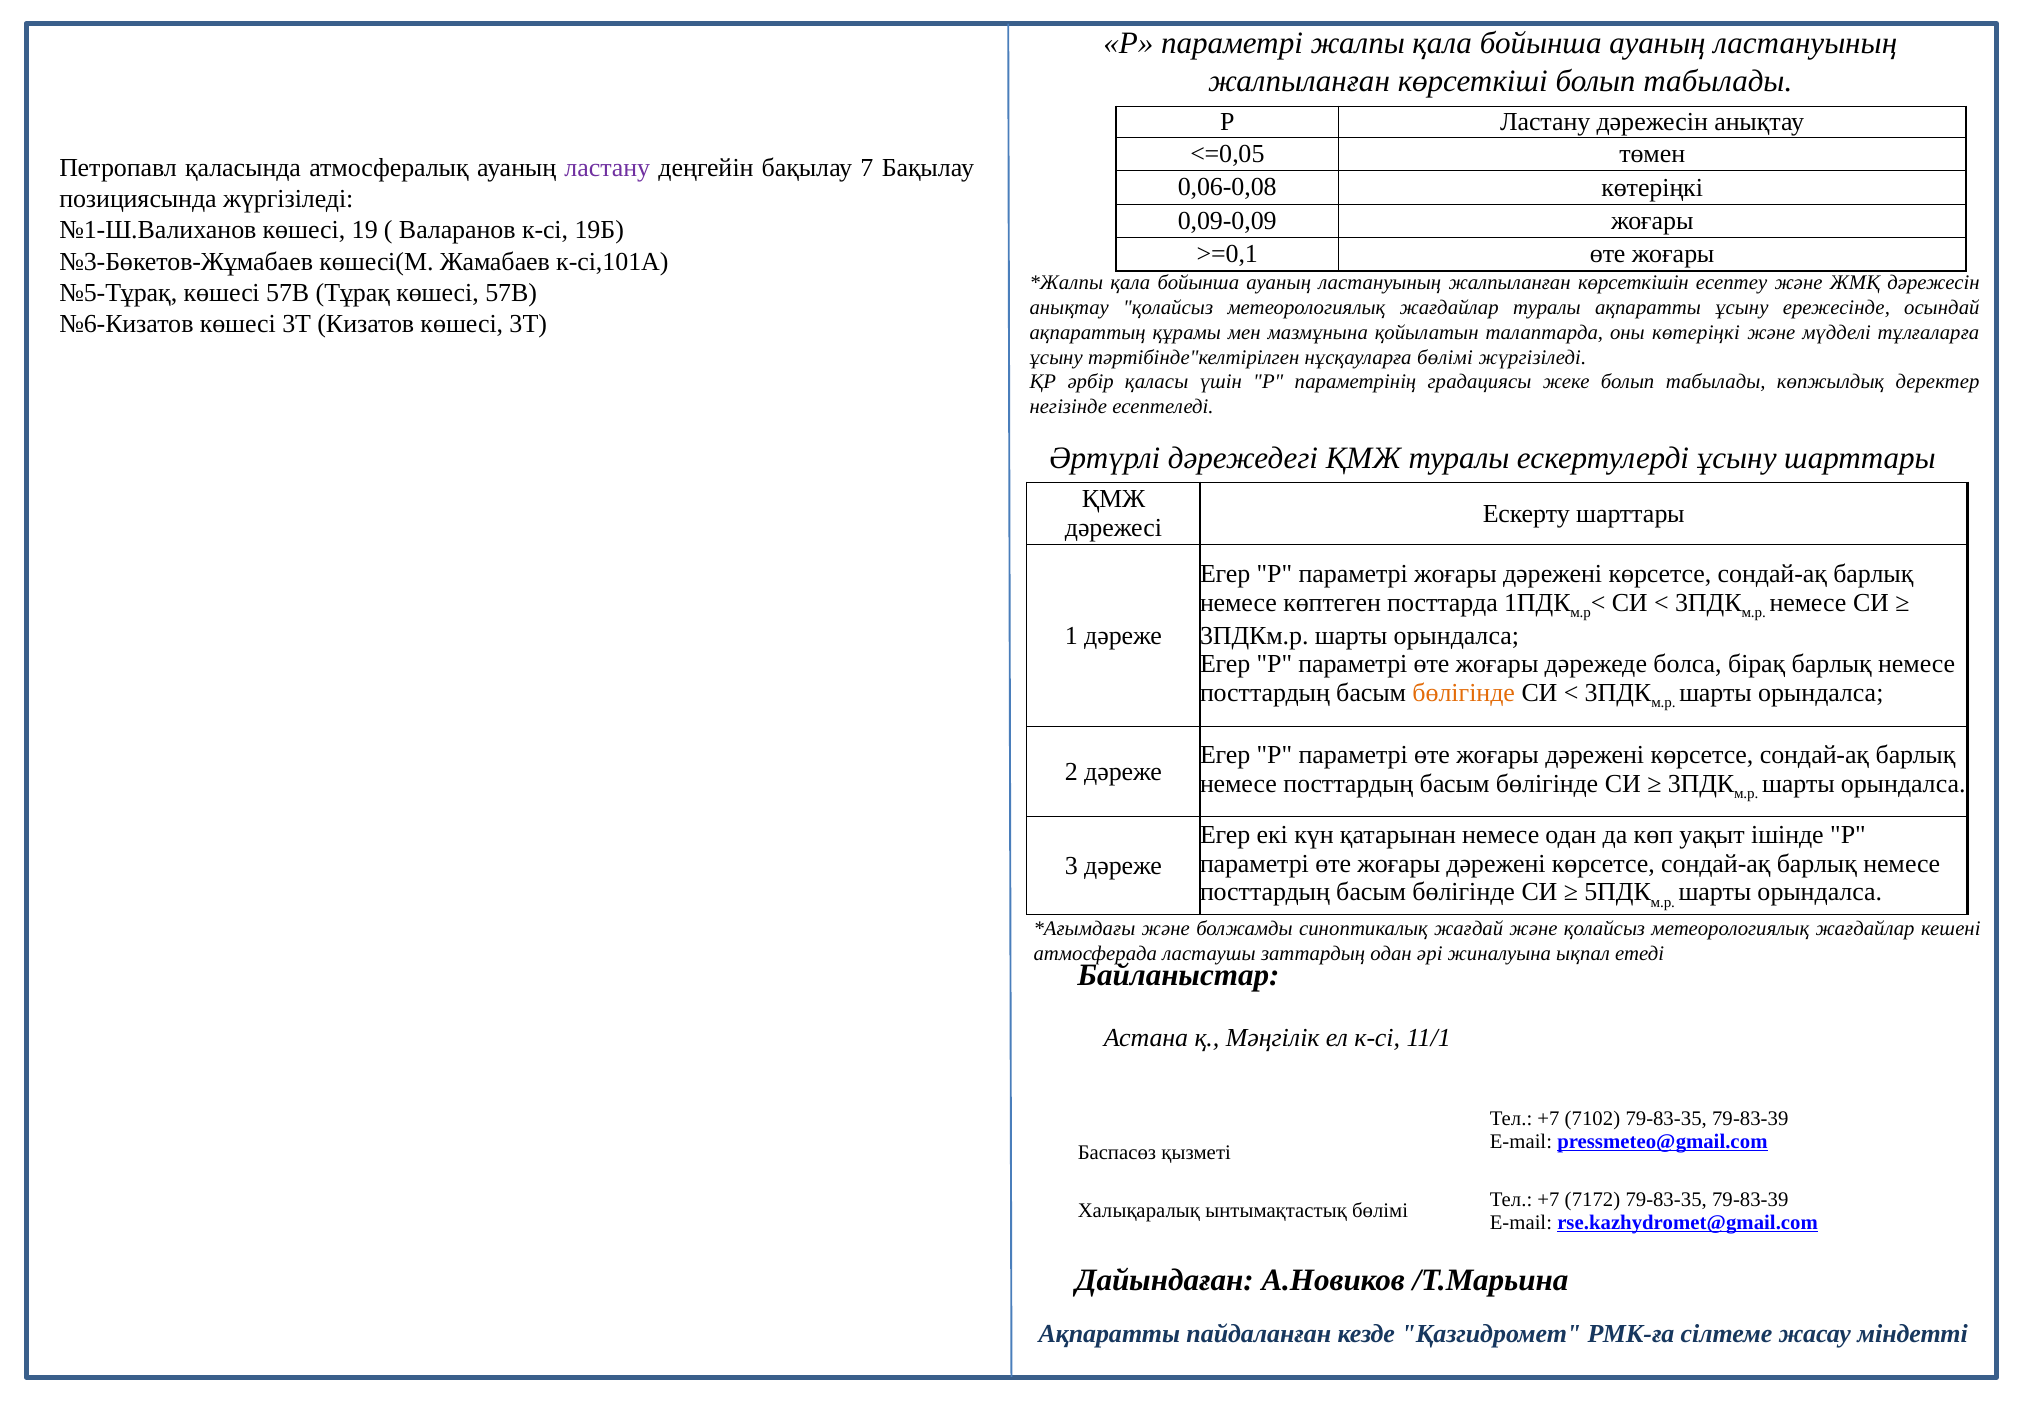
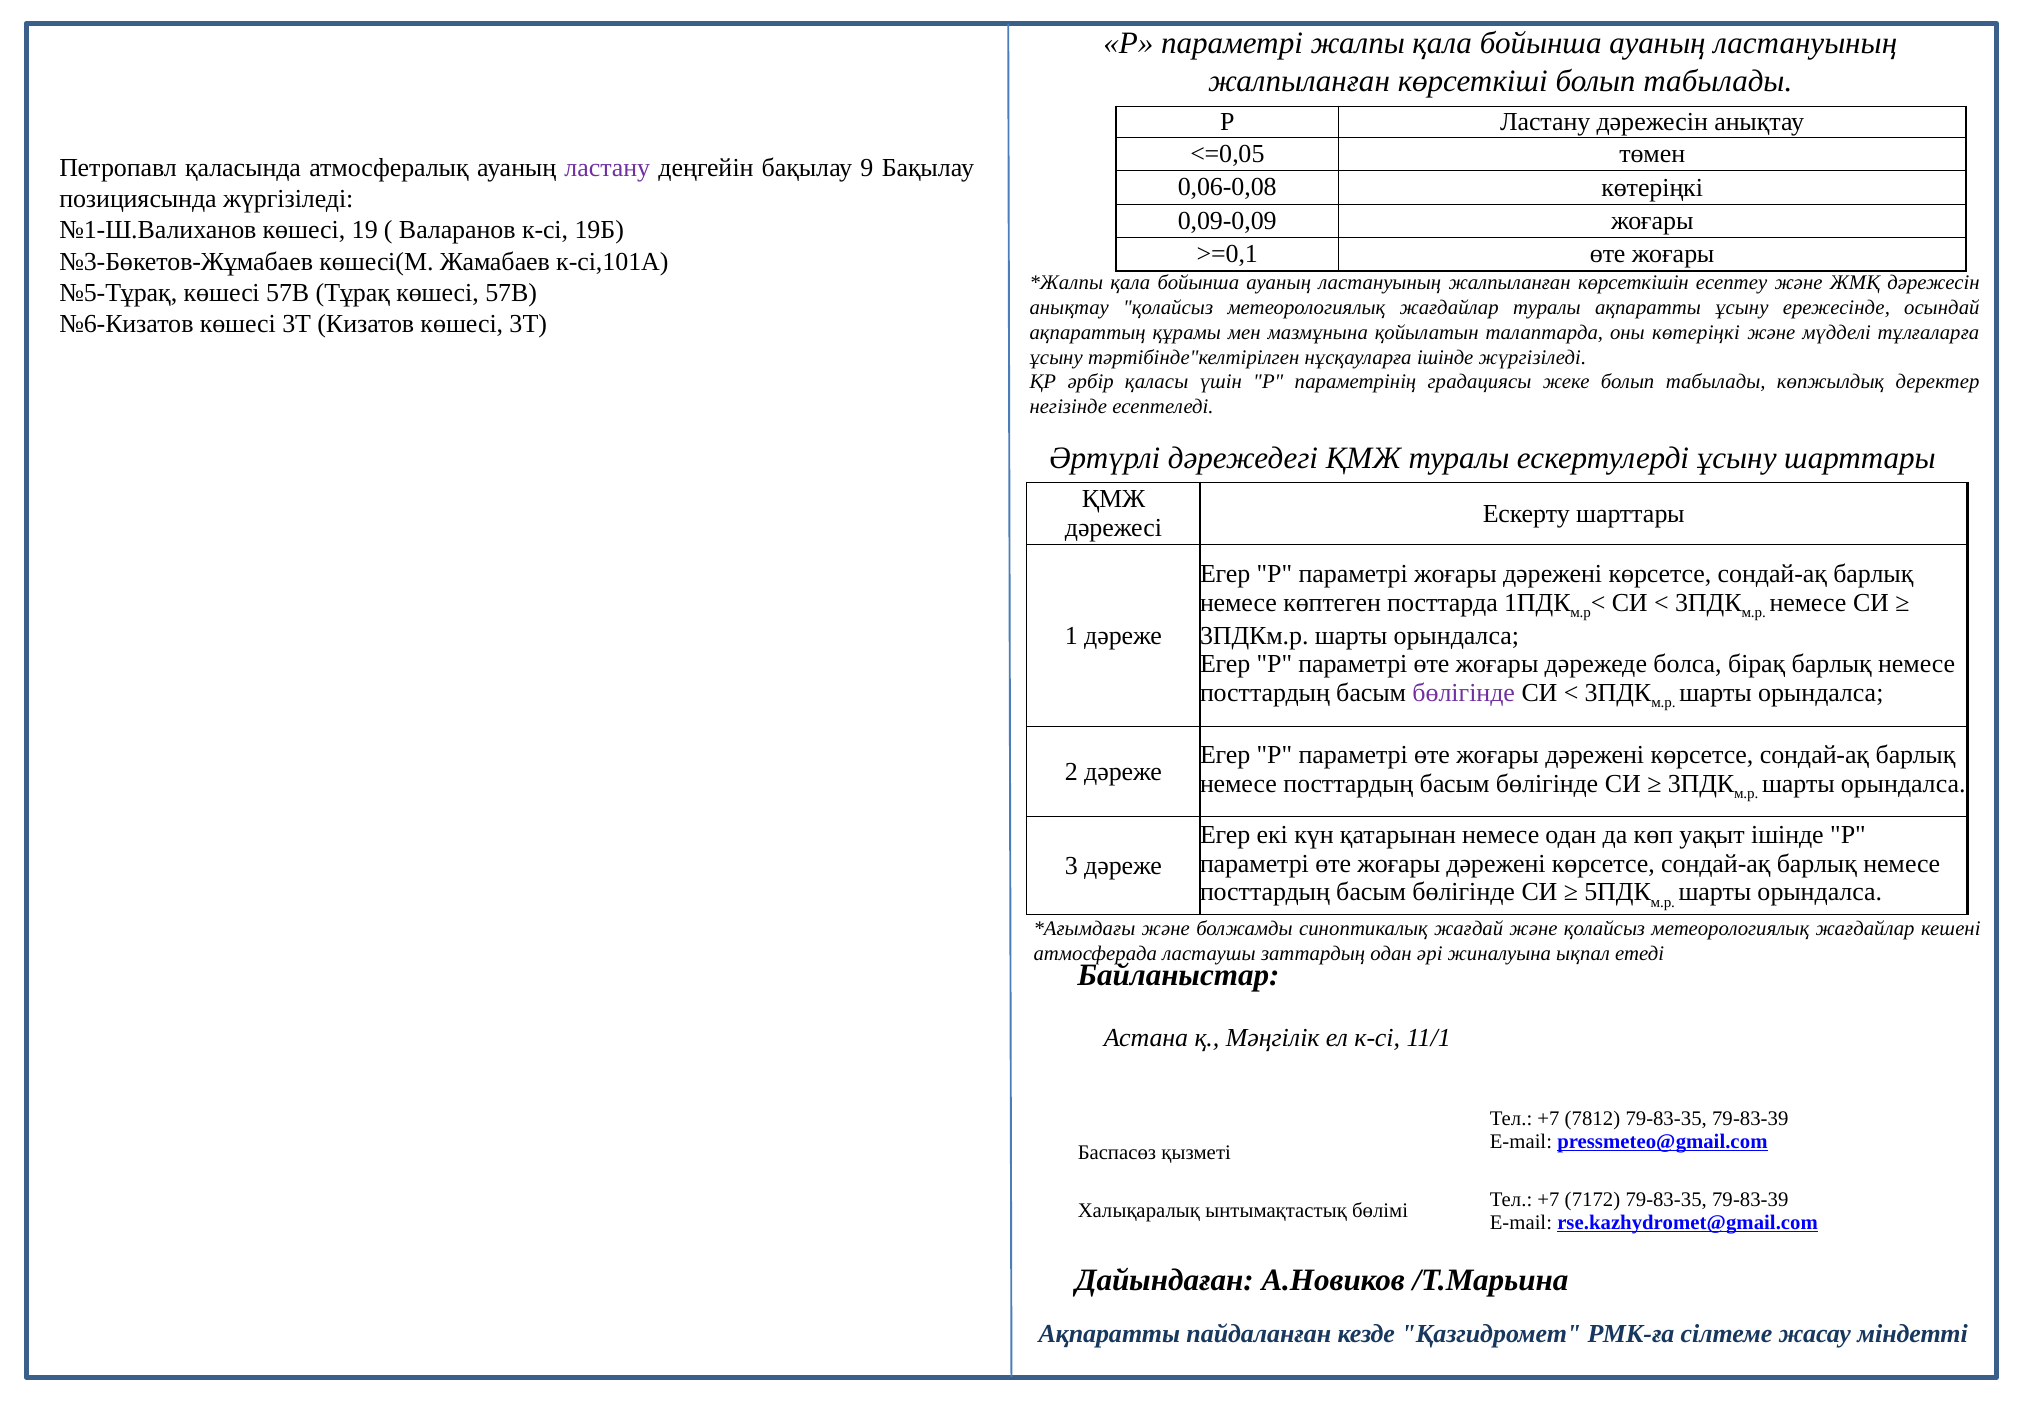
7: 7 -> 9 (867, 168)
нұсқауларға бөлімі: бөлімі -> ішінде (1445, 357)
бөлігінде colour: orange -> purple (1464, 693)
7102: 7102 -> 7812 (1592, 1118)
